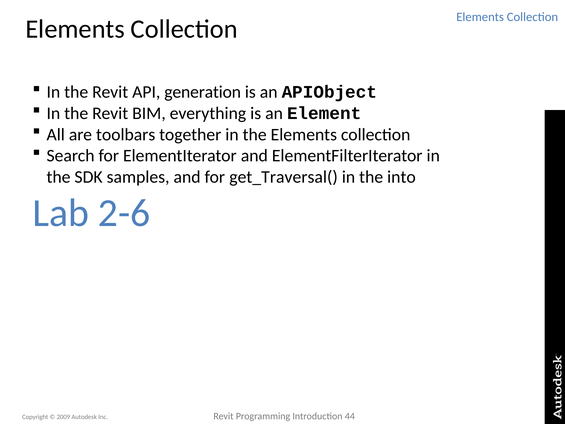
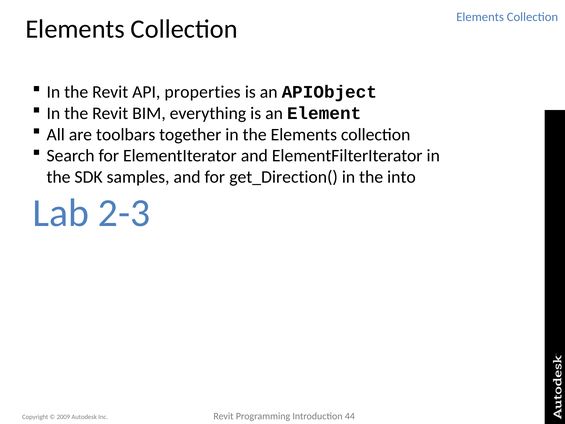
generation: generation -> properties (202, 92)
get_Traversal(: get_Traversal( -> get_Direction( (284, 177)
2-6: 2-6 -> 2-3 (124, 213)
